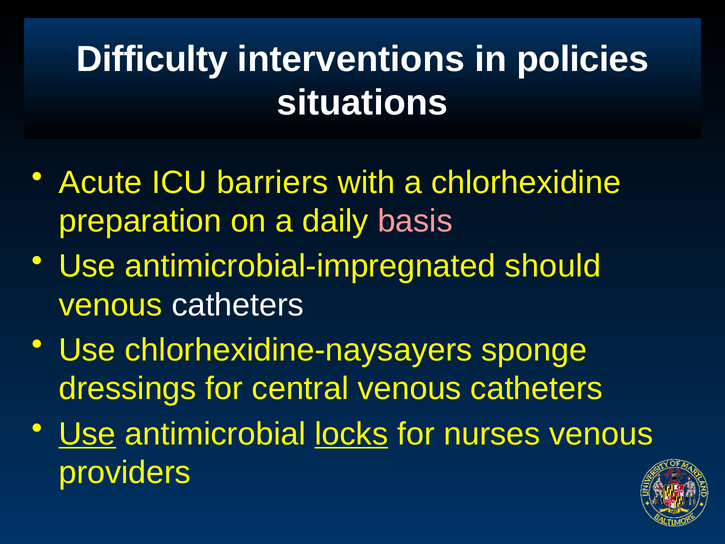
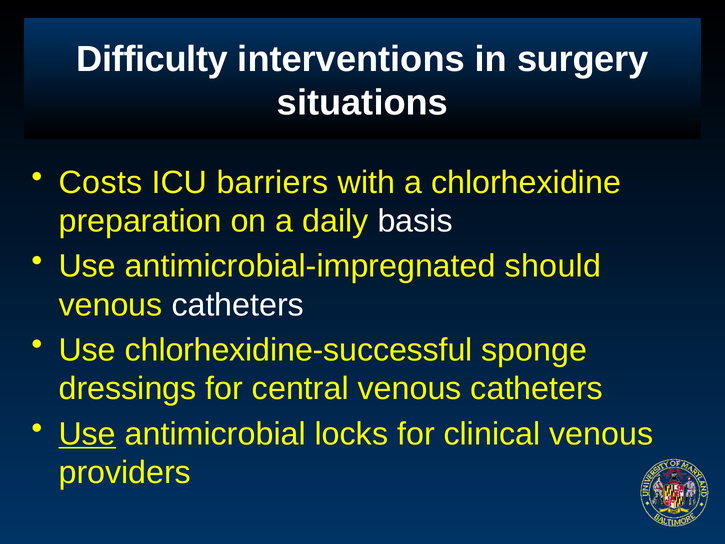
policies: policies -> surgery (583, 59)
Acute: Acute -> Costs (101, 182)
basis colour: pink -> white (415, 221)
chlorhexidine-naysayers: chlorhexidine-naysayers -> chlorhexidine-successful (299, 350)
locks underline: present -> none (351, 434)
nurses: nurses -> clinical (492, 434)
